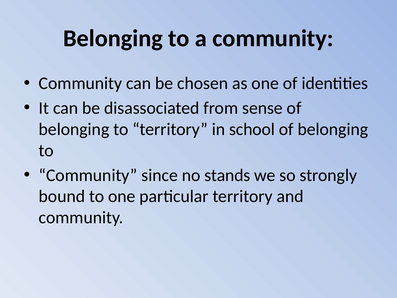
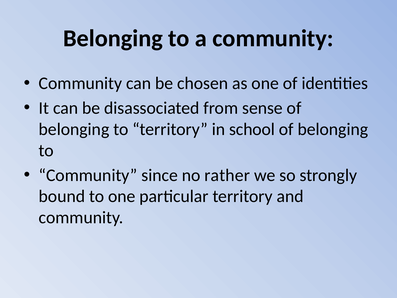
stands: stands -> rather (227, 175)
